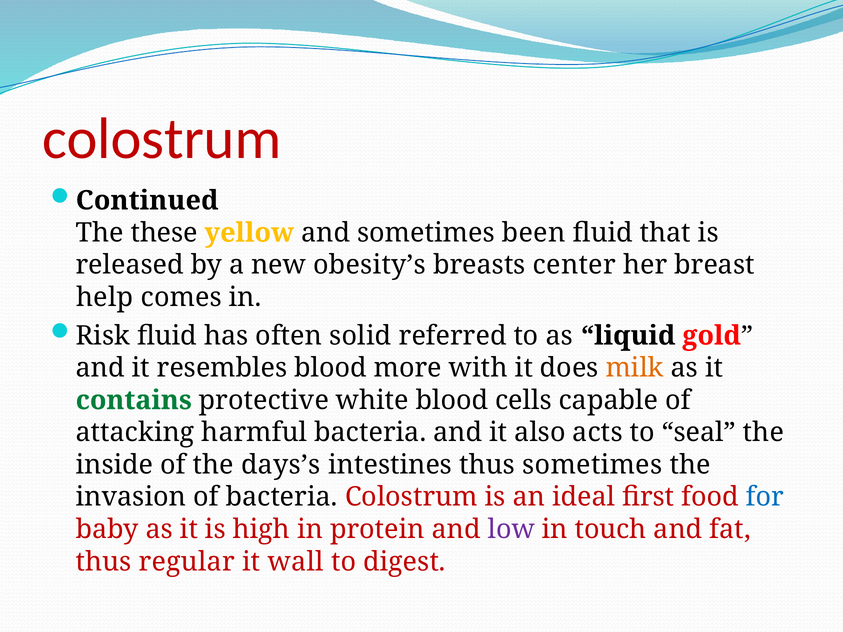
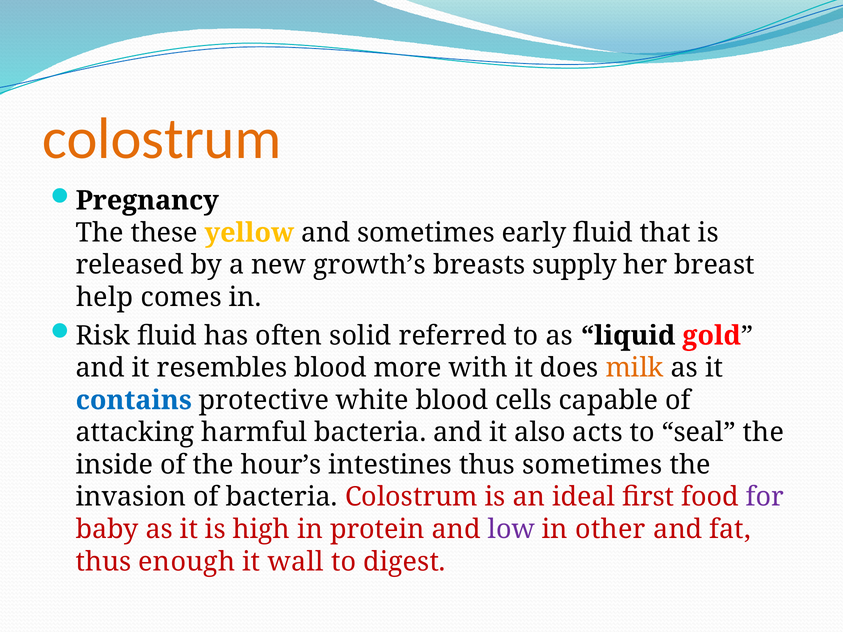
colostrum colour: red -> orange (162, 139)
Continued: Continued -> Pregnancy (147, 201)
been: been -> early (534, 233)
obesity’s: obesity’s -> growth’s (370, 265)
center: center -> supply (575, 265)
contains colour: green -> blue (134, 400)
days’s: days’s -> hour’s (281, 465)
for colour: blue -> purple (765, 497)
touch: touch -> other (610, 530)
regular: regular -> enough (187, 562)
